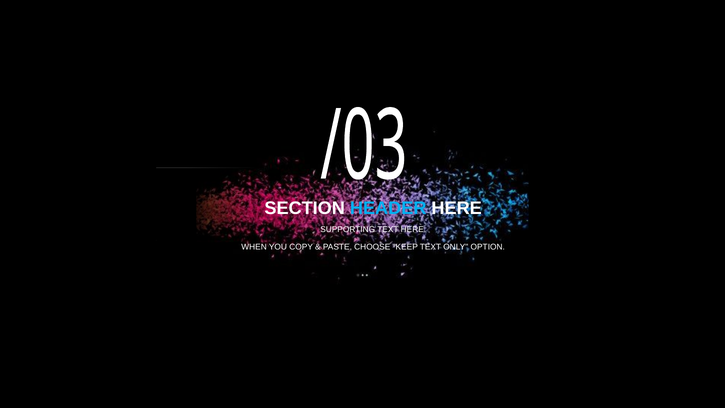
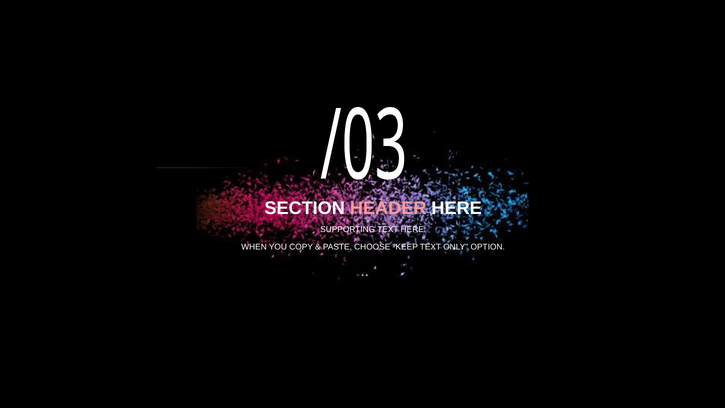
HEADER colour: light blue -> pink (388, 208)
